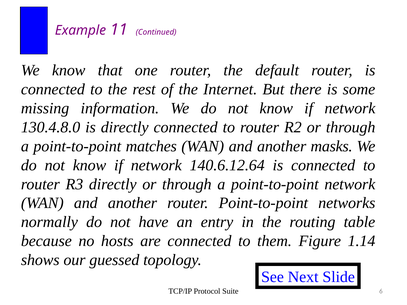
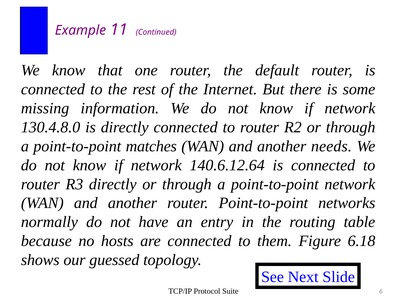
masks: masks -> needs (331, 146)
1.14: 1.14 -> 6.18 (362, 241)
